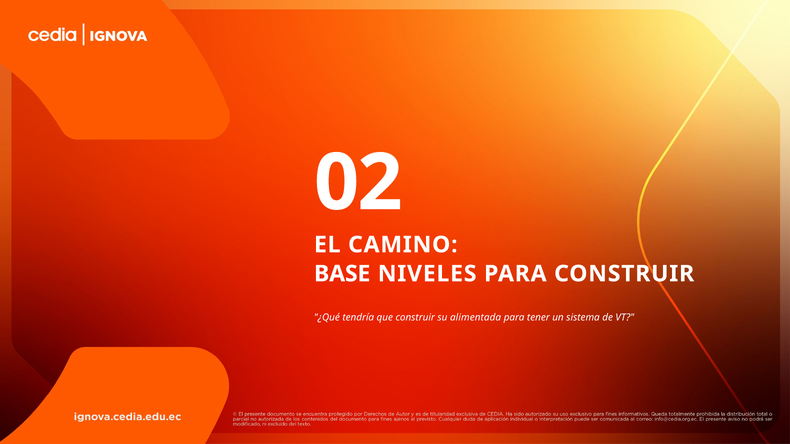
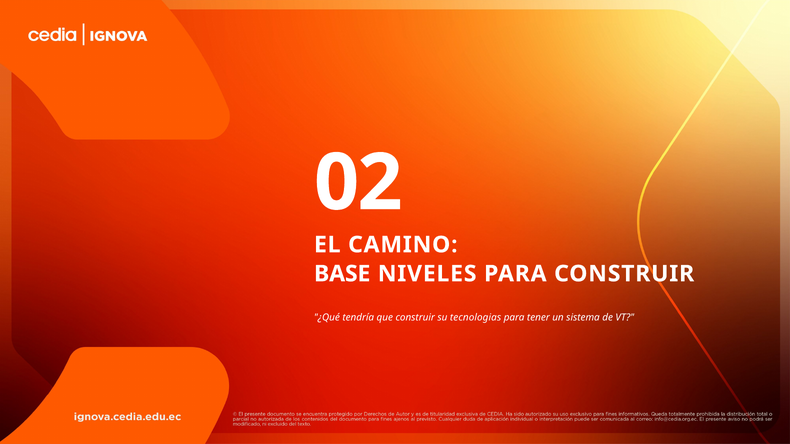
alimentada: alimentada -> tecnologias (476, 318)
